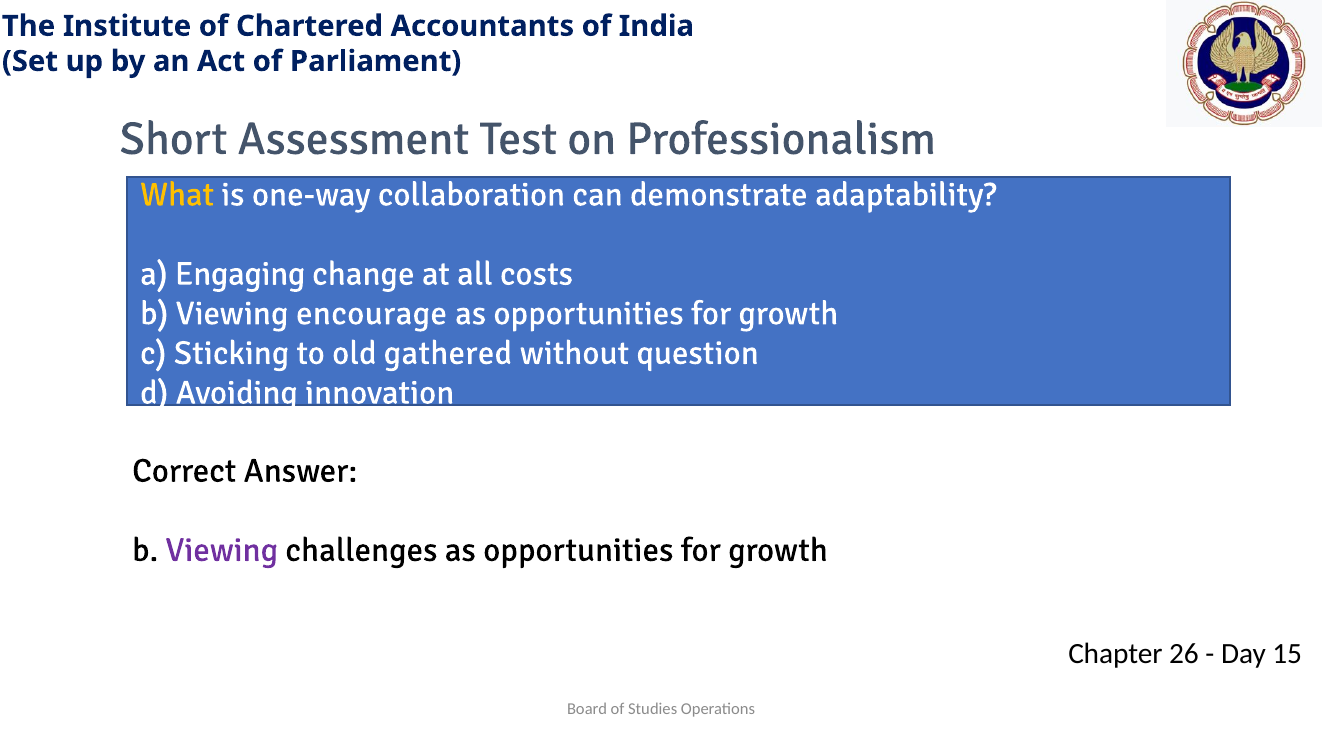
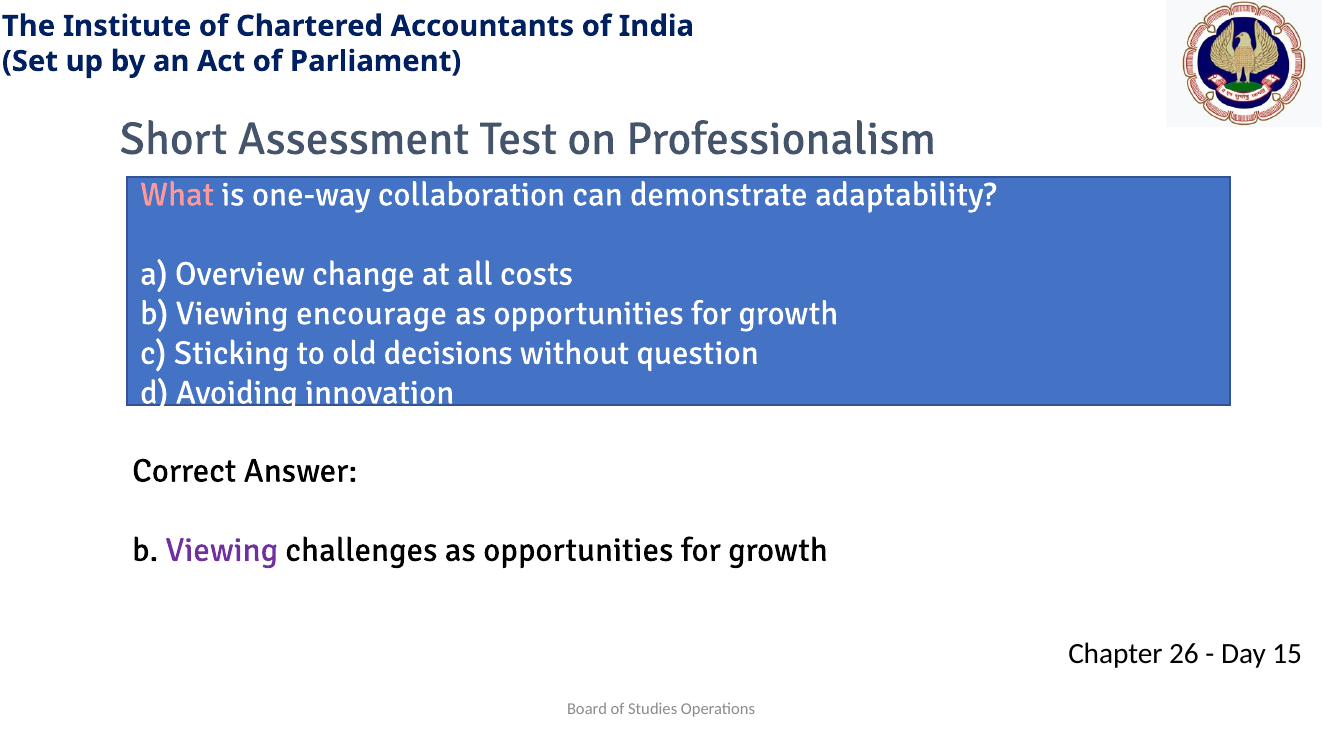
What colour: yellow -> pink (177, 195)
Engaging: Engaging -> Overview (240, 274)
gathered: gathered -> decisions (448, 353)
